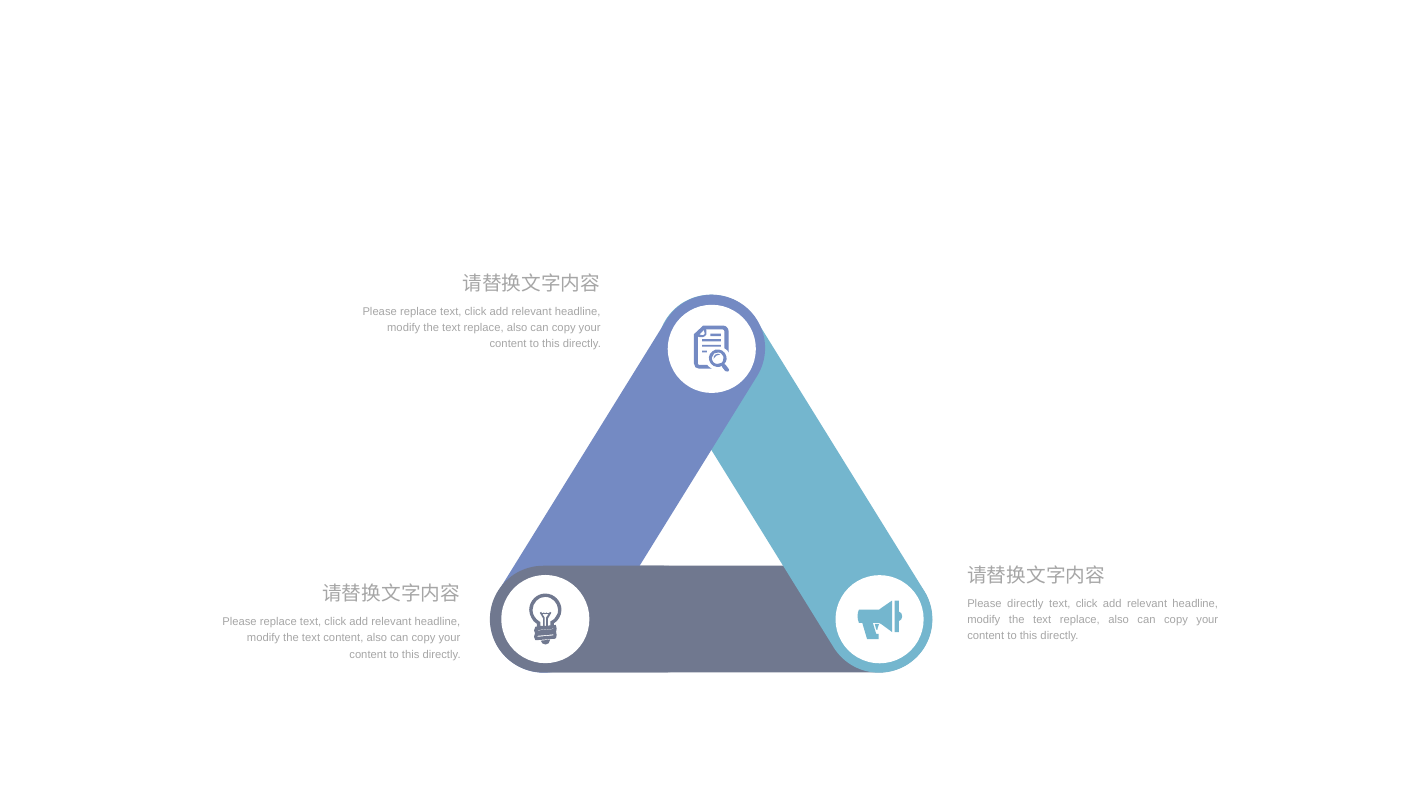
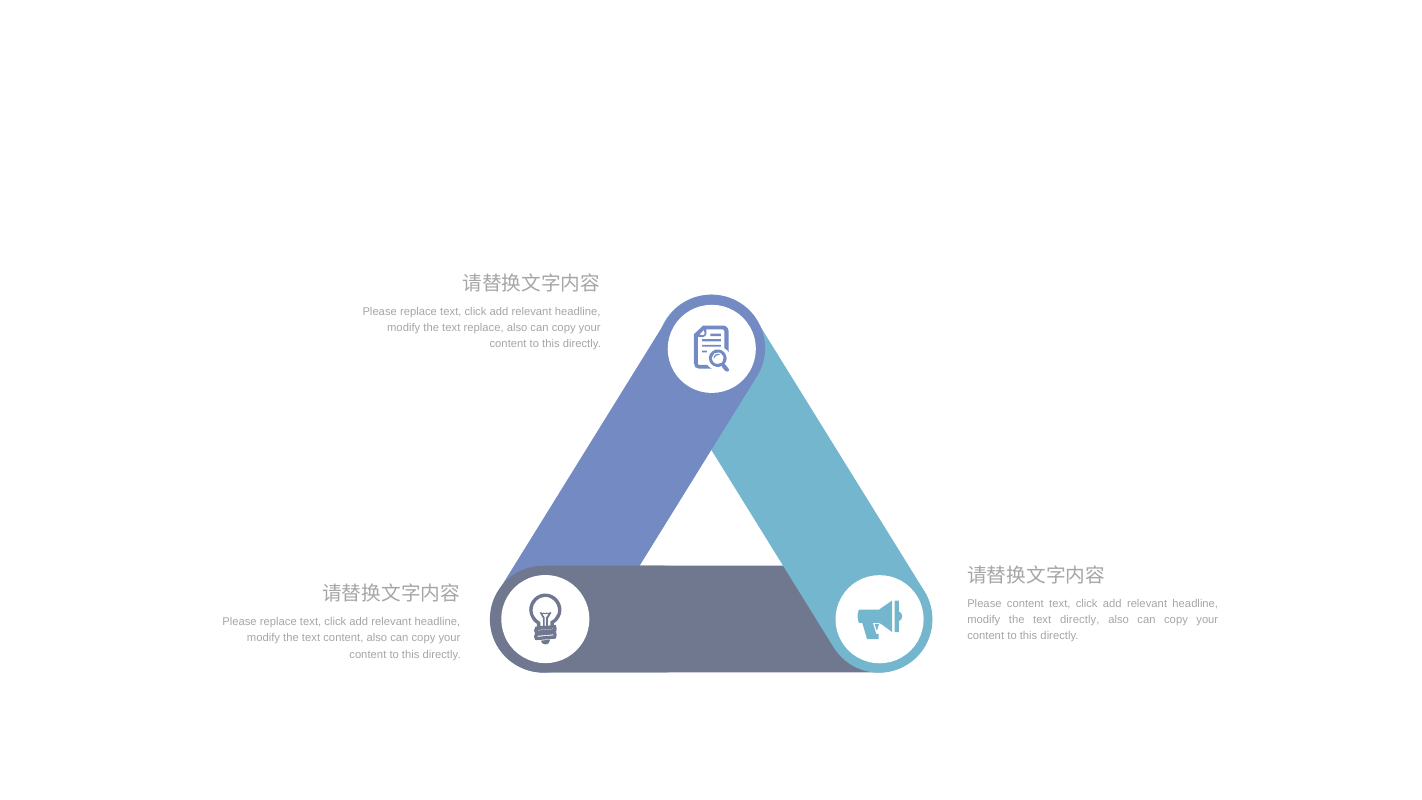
Please directly: directly -> content (1025, 603)
replace: replace -> directly (1080, 620)
